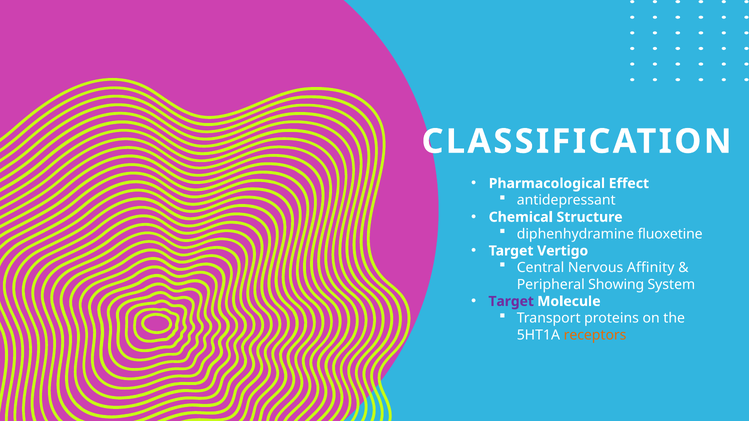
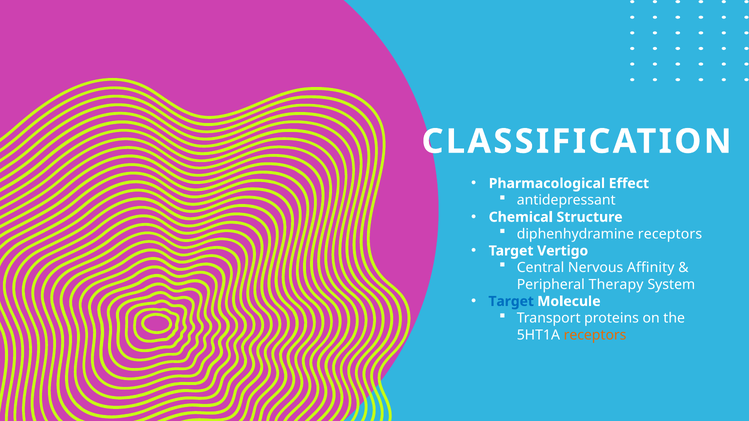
diphenhydramine fluoxetine: fluoxetine -> receptors (670, 234)
Showing: Showing -> Therapy (616, 285)
Target colour: purple -> blue (511, 302)
